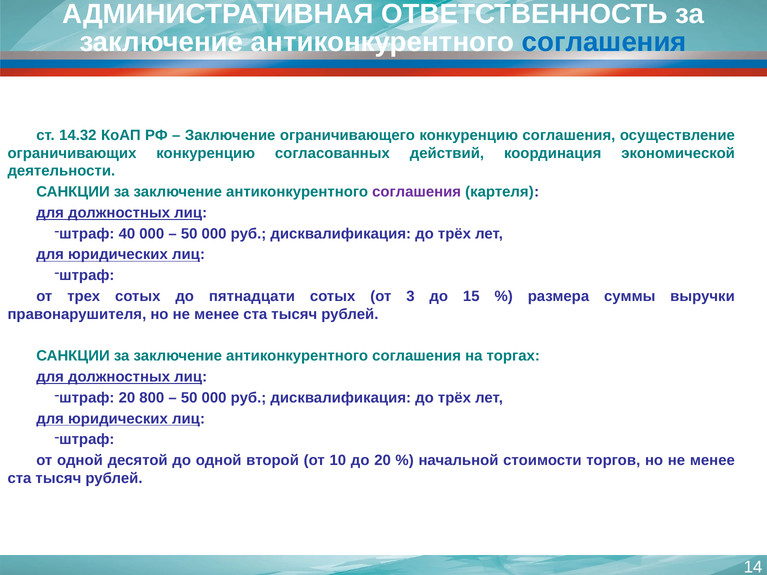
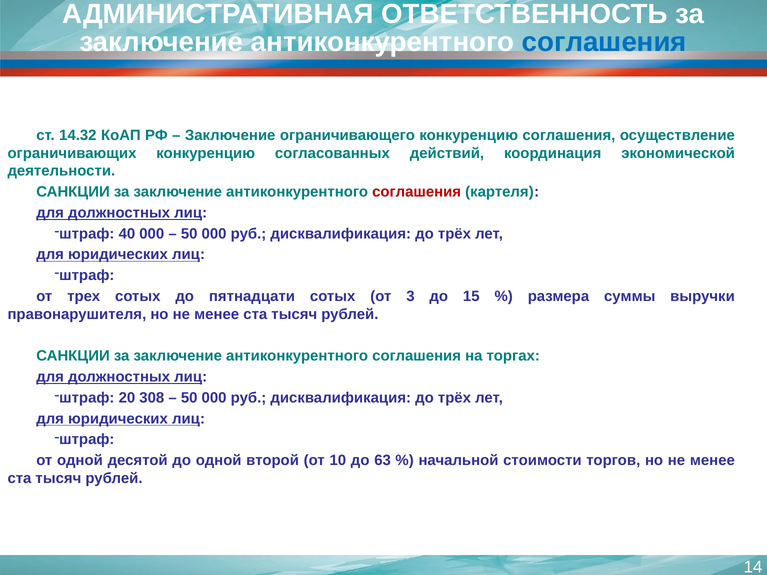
соглашения colour: purple -> red (417, 192)
800: 800 -> 308 (152, 398)
до 20: 20 -> 63 (383, 461)
